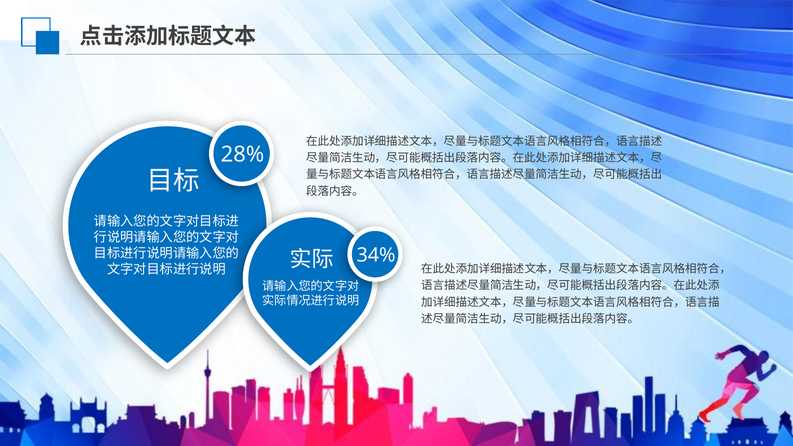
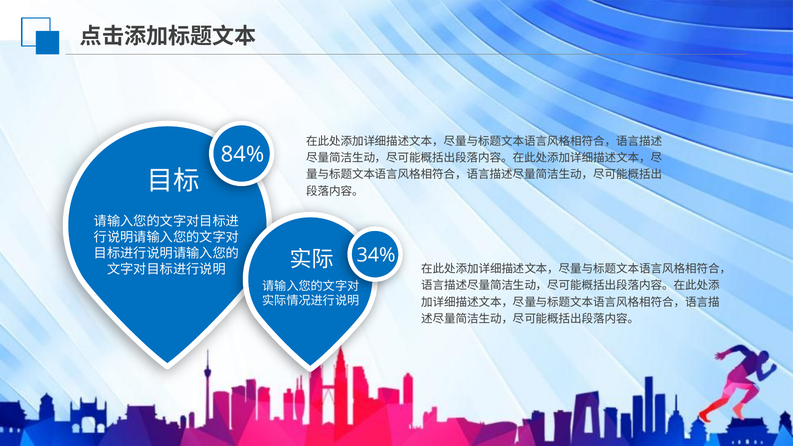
28%: 28% -> 84% (242, 154)
